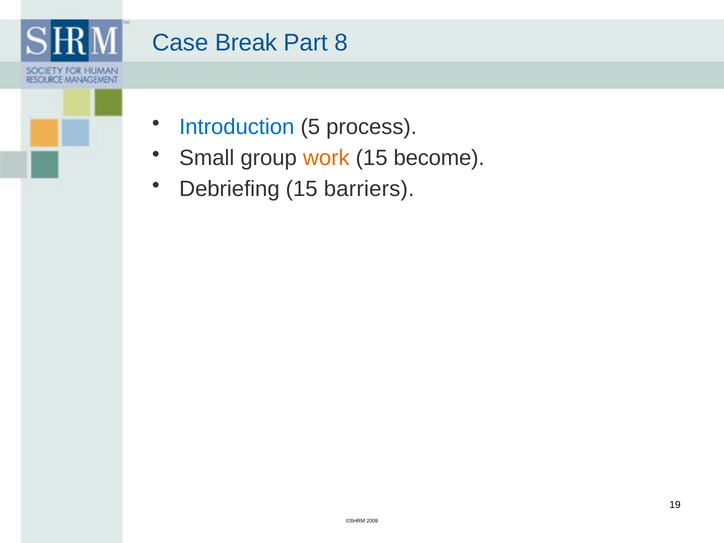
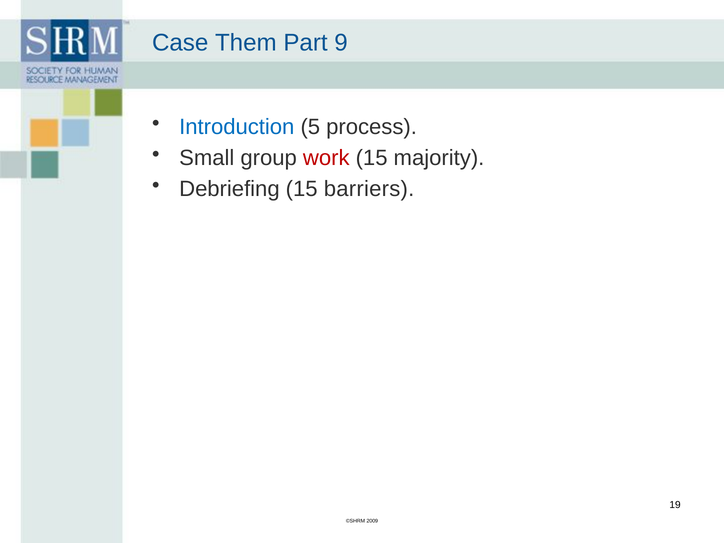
Break: Break -> Them (246, 43)
8: 8 -> 9 (341, 43)
work colour: orange -> red (326, 158)
become: become -> majority (439, 158)
